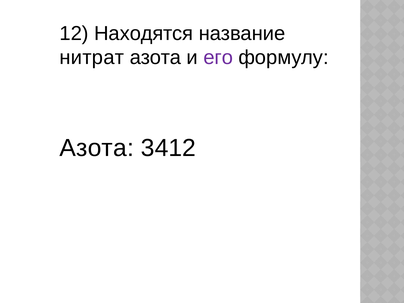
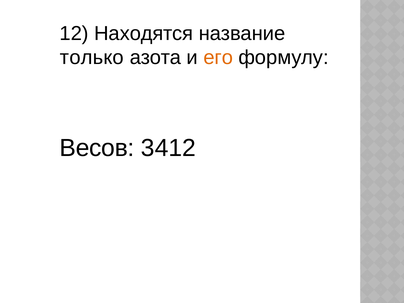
нитрат: нитрат -> только (92, 58)
его colour: purple -> orange (218, 58)
Азота: Азота -> Весов (97, 148)
